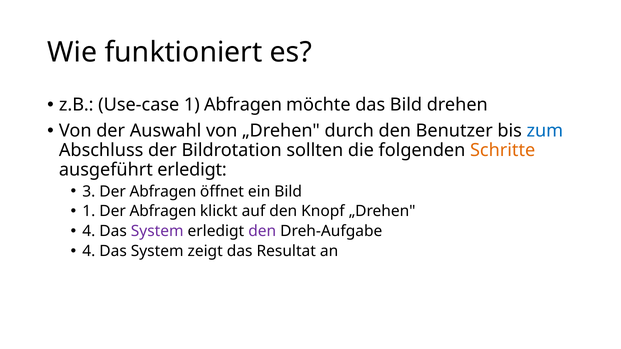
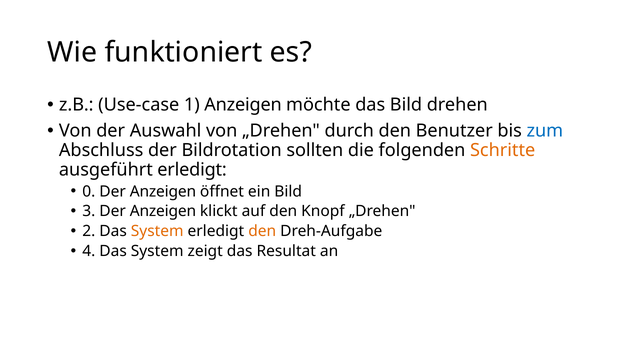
1 Abfragen: Abfragen -> Anzeigen (243, 105)
3: 3 -> 0 (89, 192)
Abfragen: Abfragen -> Anzeigen (163, 192)
1: 1 -> 3 (89, 212)
Abfragen: Abfragen -> Anzeigen (163, 212)
4: 4 -> 2 (89, 232)
System colour: purple -> orange (157, 232)
den colour: purple -> orange (262, 232)
